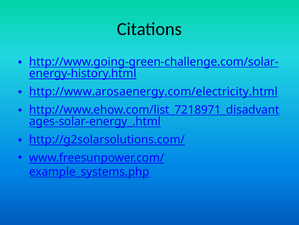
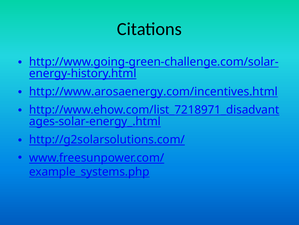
http://www.arosaenergy.com/electricity.html: http://www.arosaenergy.com/electricity.html -> http://www.arosaenergy.com/incentives.html (153, 91)
